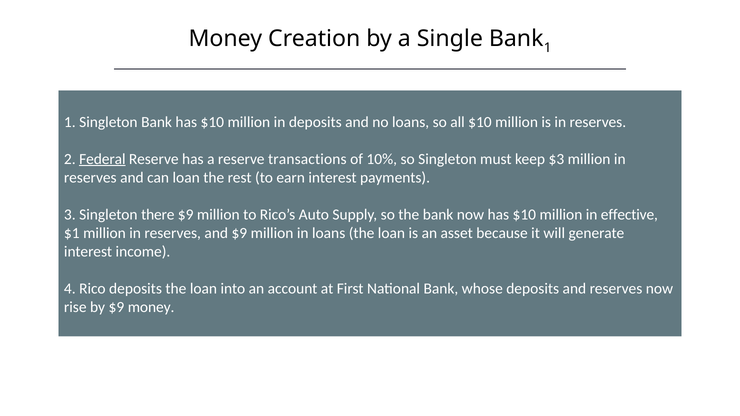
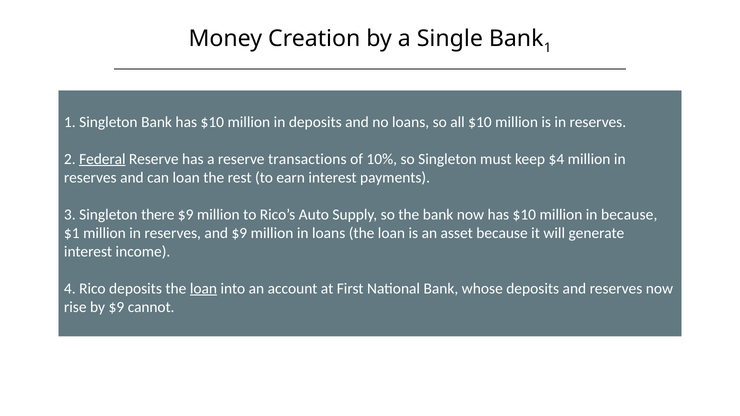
$3: $3 -> $4 (556, 159)
in effective: effective -> because (629, 215)
loan underline: none -> present (203, 289)
$9 money: money -> cannot (151, 307)
